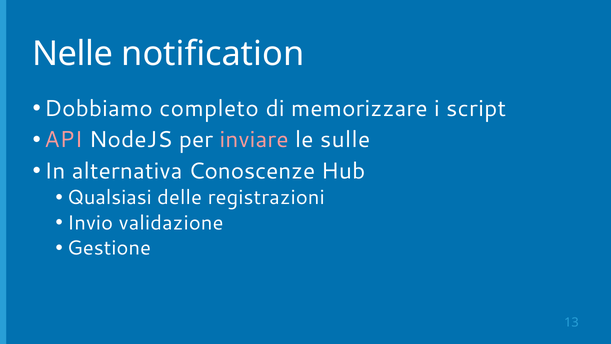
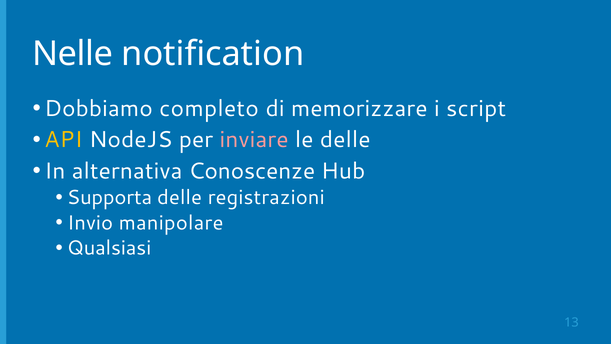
API colour: pink -> yellow (63, 140)
le sulle: sulle -> delle (345, 140)
Qualsiasi: Qualsiasi -> Supporta (109, 197)
validazione: validazione -> manipolare (171, 223)
Gestione: Gestione -> Qualsiasi (109, 248)
